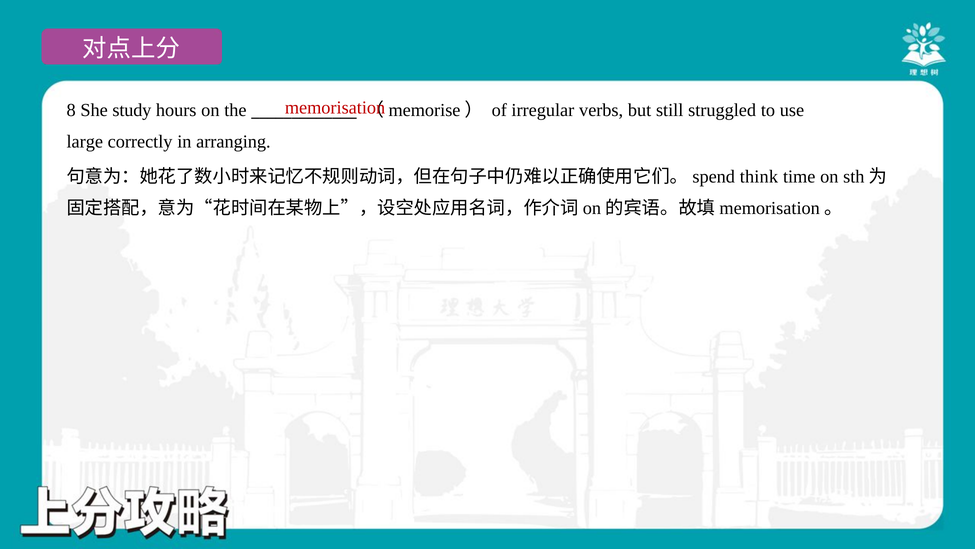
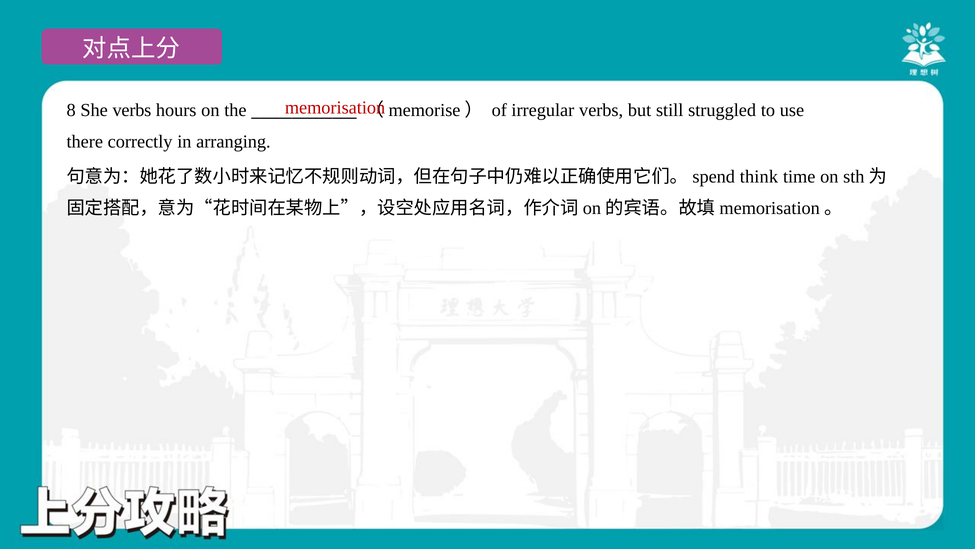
She study: study -> verbs (132, 110)
large: large -> there (85, 142)
